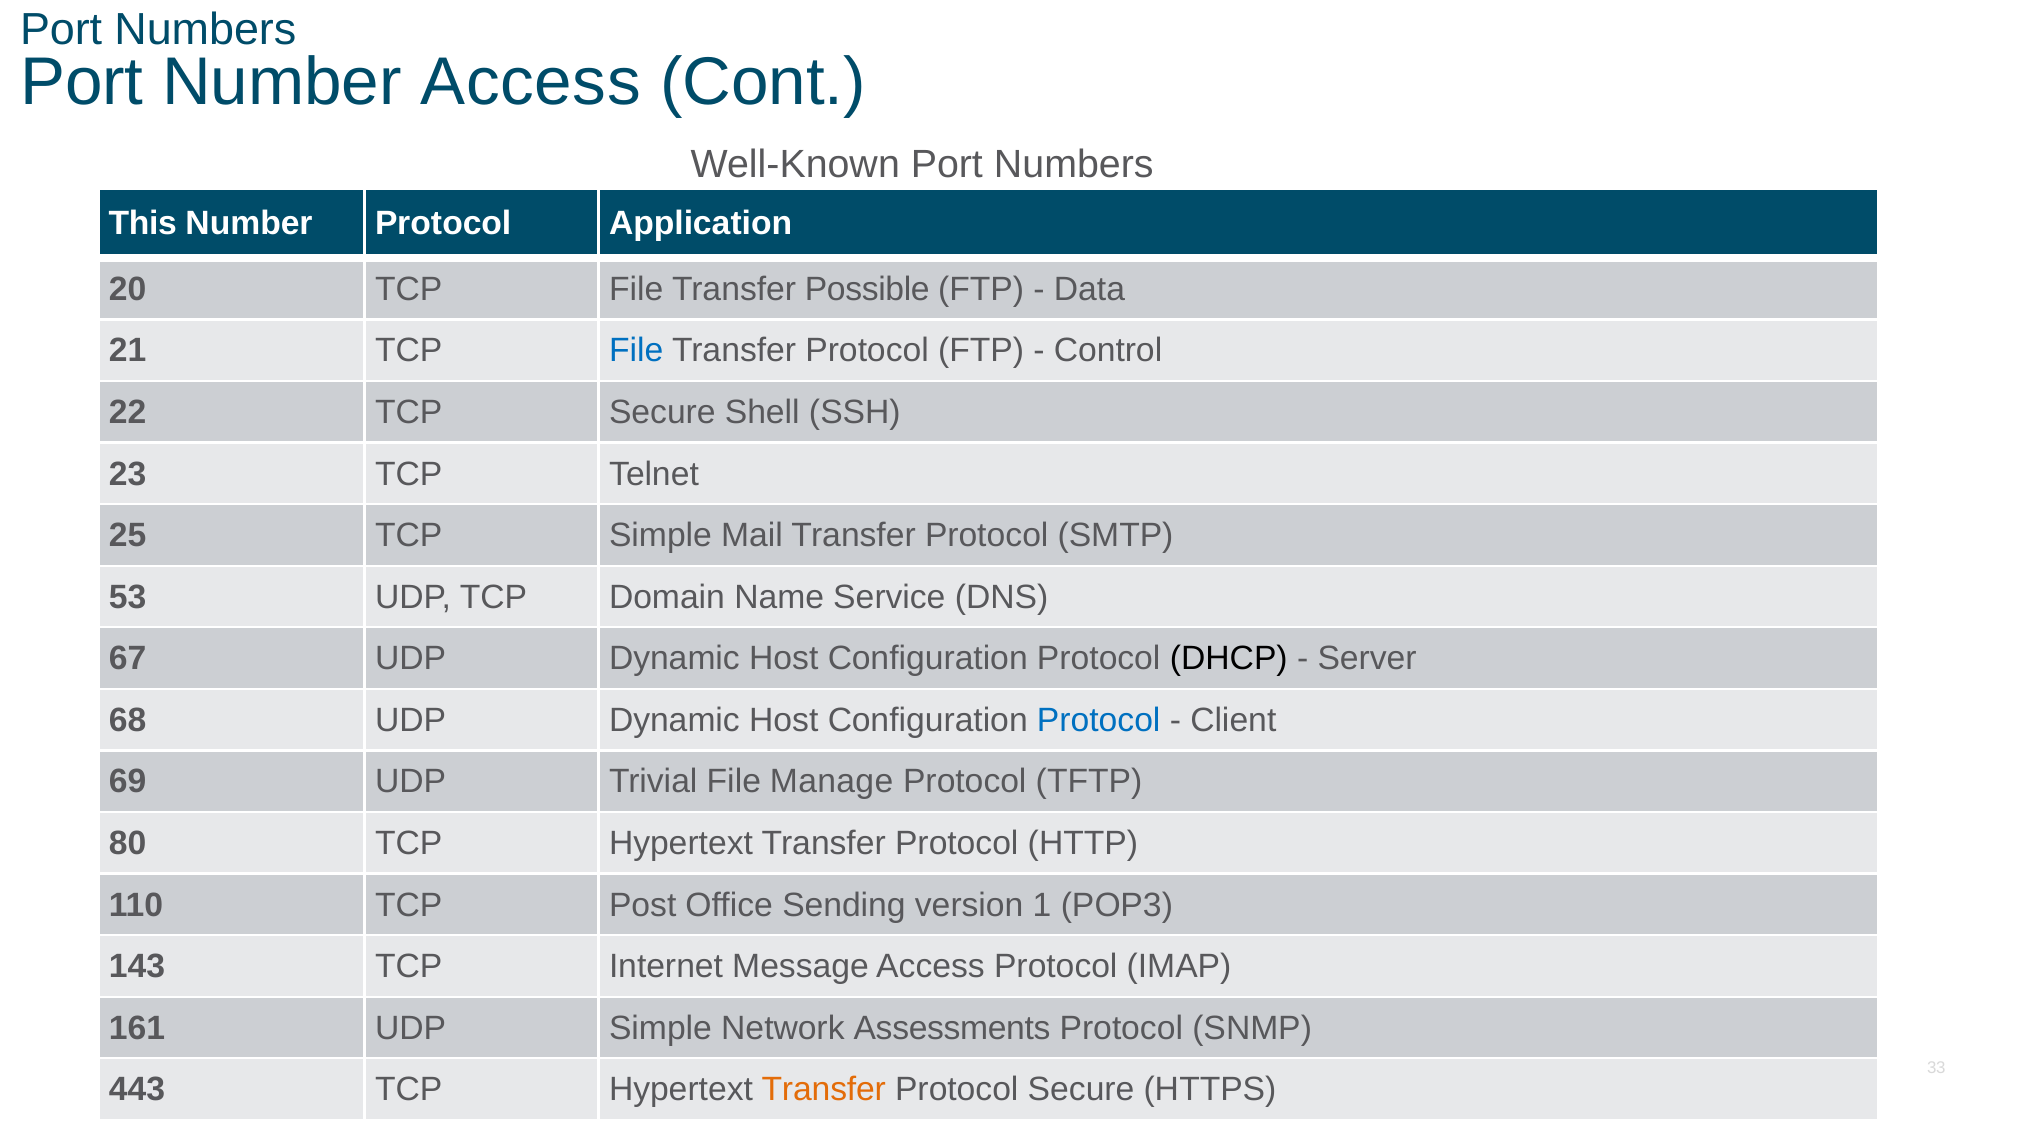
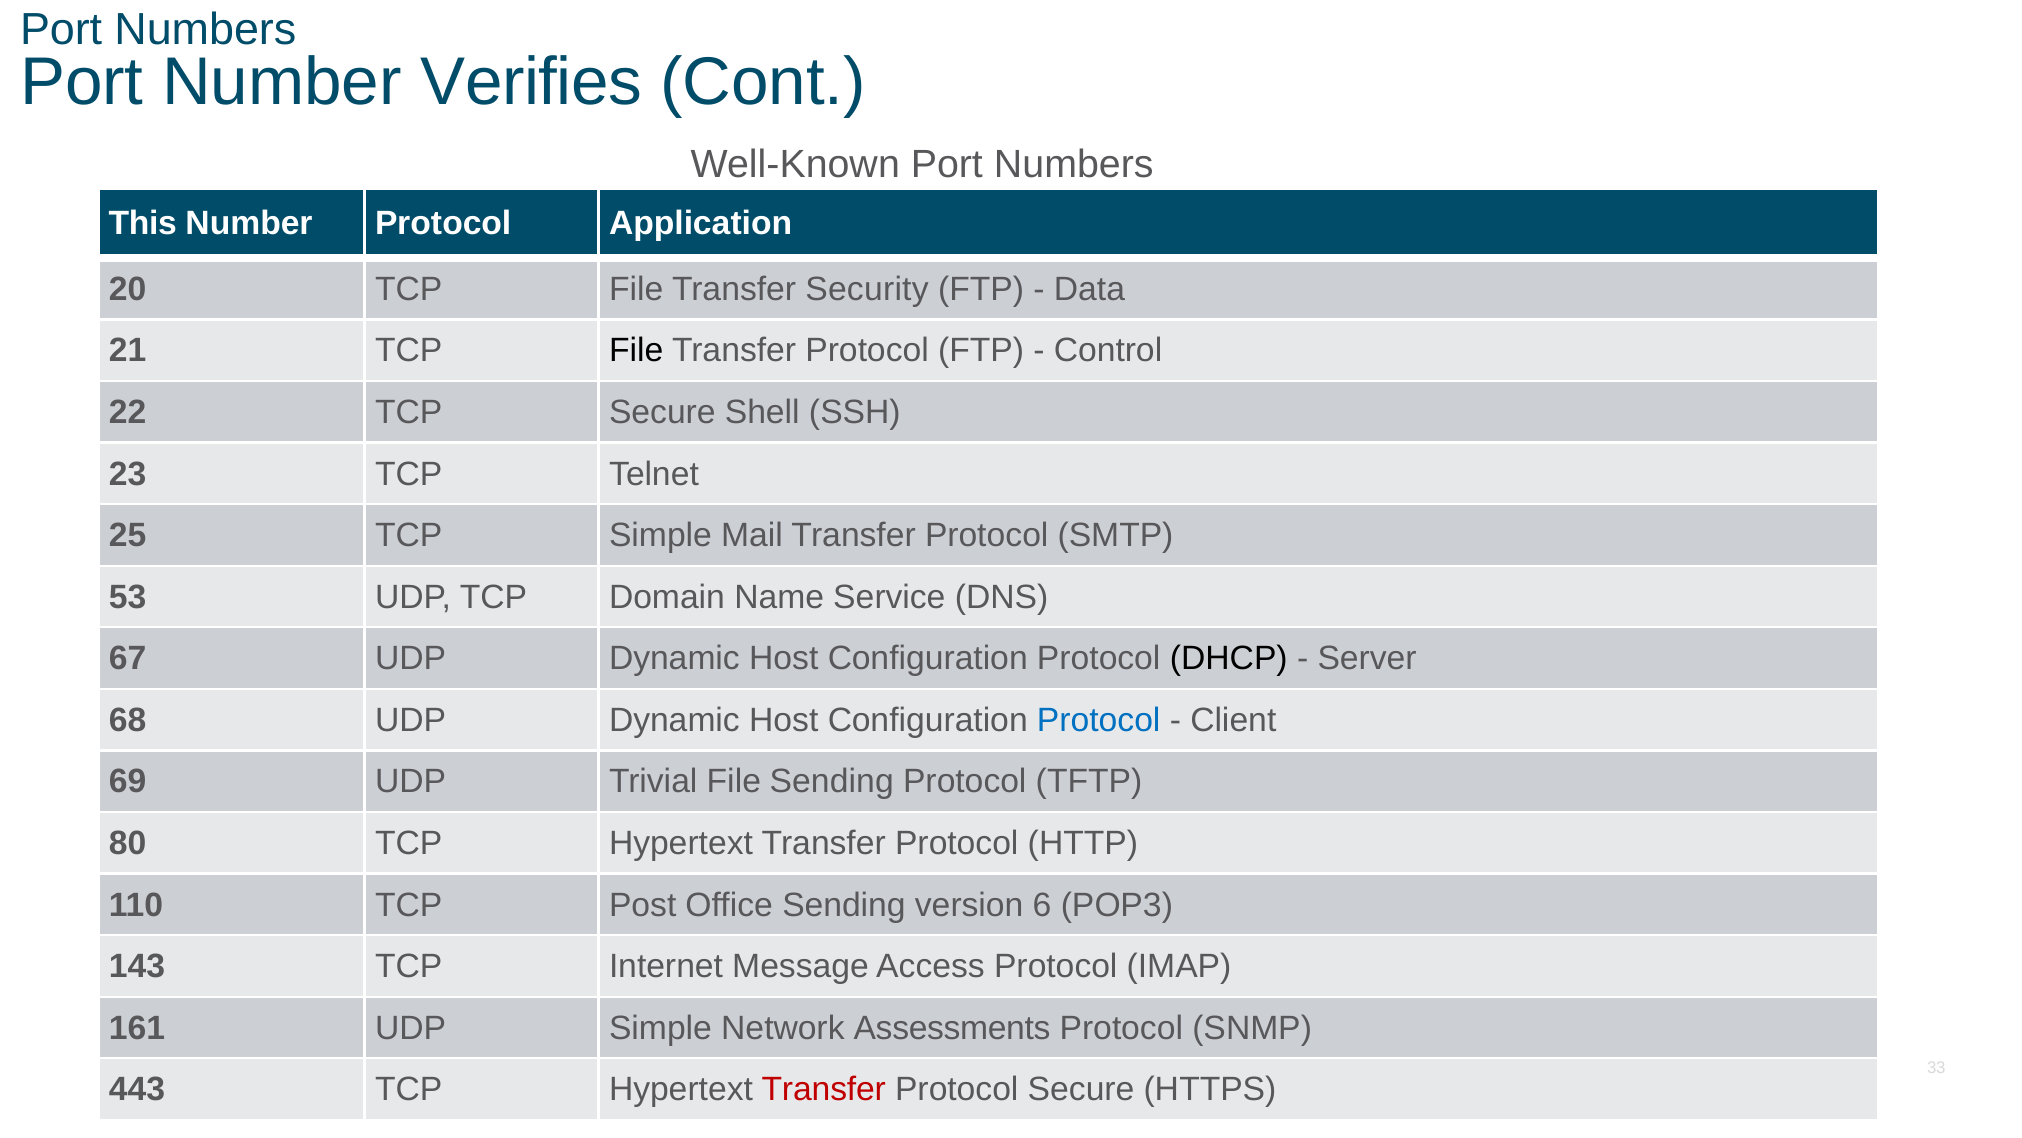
Number Access: Access -> Verifies (531, 83)
Possible: Possible -> Security (867, 289)
File colour: blue -> black (636, 351)
File Manage: Manage -> Sending (832, 781)
1: 1 -> 6 (1042, 905)
Transfer colour: orange -> red (824, 1089)
